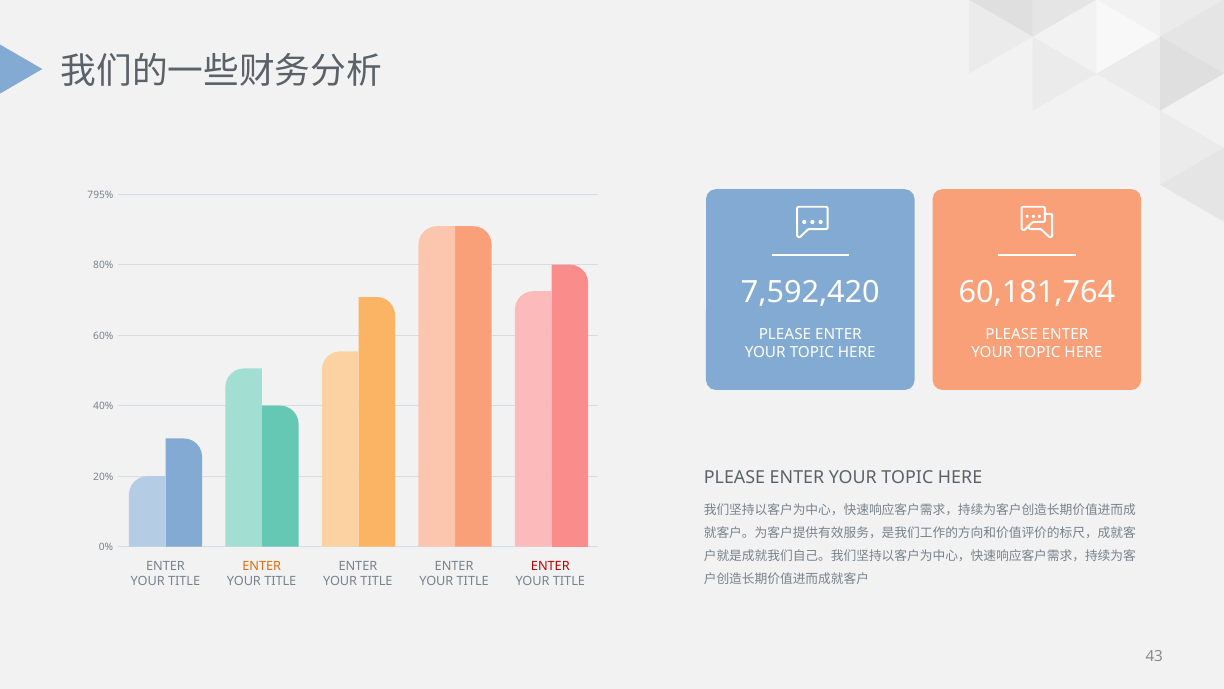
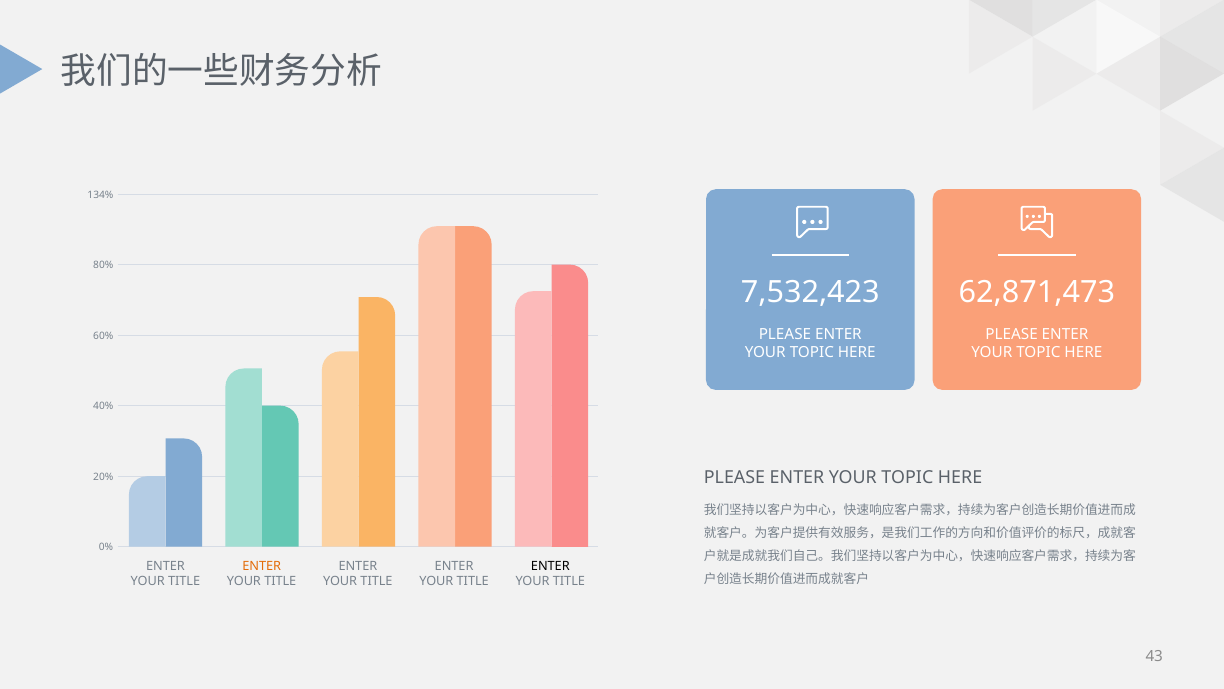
795%: 795% -> 134% (100, 195)
7,592,420: 7,592,420 -> 7,532,423 (810, 293)
60,181,764: 60,181,764 -> 62,871,473 (1037, 293)
ENTER colour: red -> black (550, 566)
